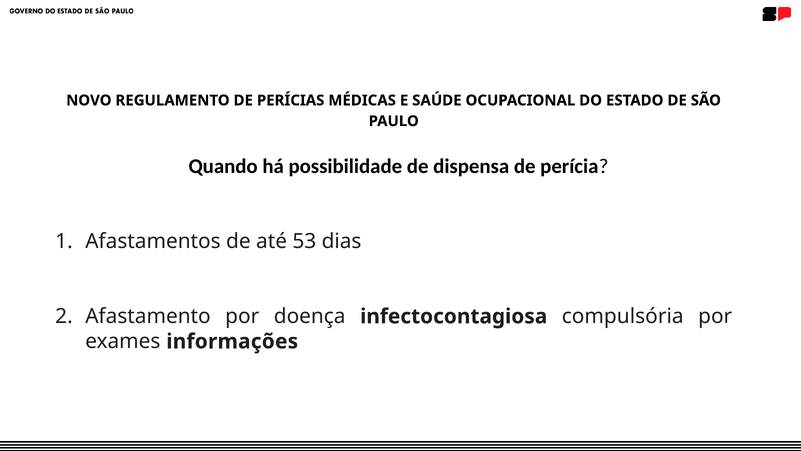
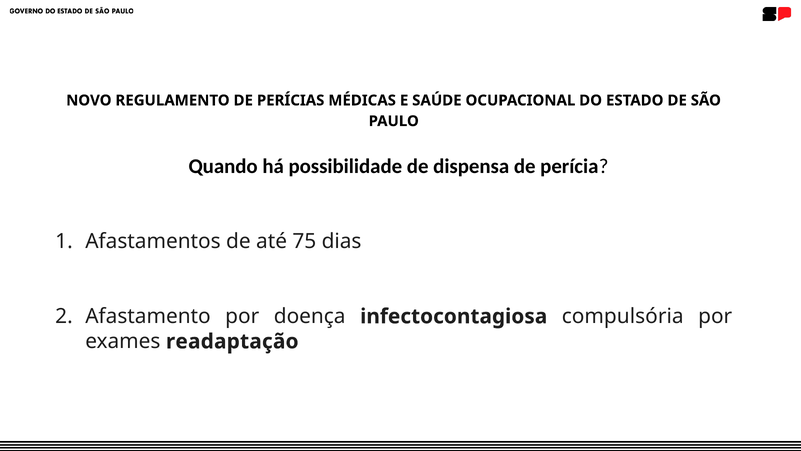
53: 53 -> 75 (304, 241)
informações: informações -> readaptação (232, 341)
